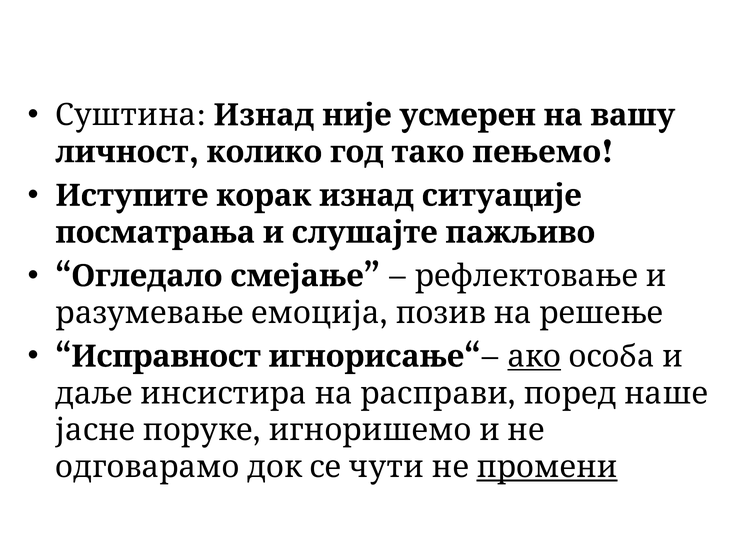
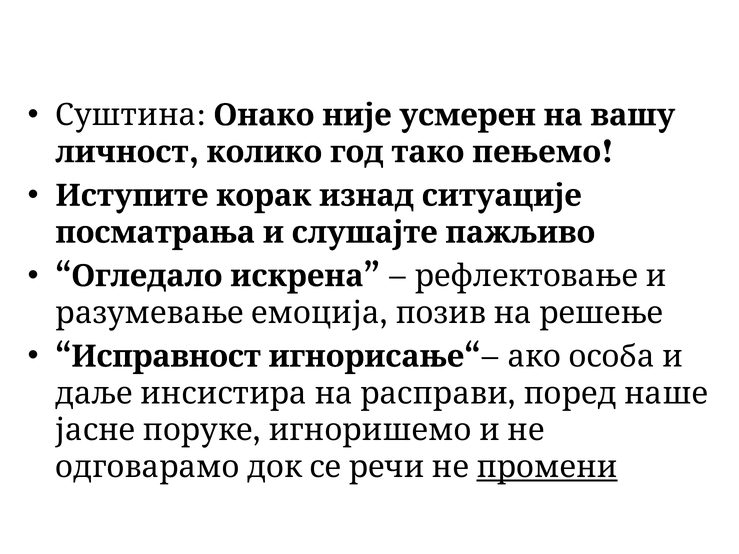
Суштина Изнад: Изнад -> Онако (264, 115)
смејање: смејање -> искрена (297, 276)
ако underline: present -> none (534, 357)
чути: чути -> речи (387, 467)
